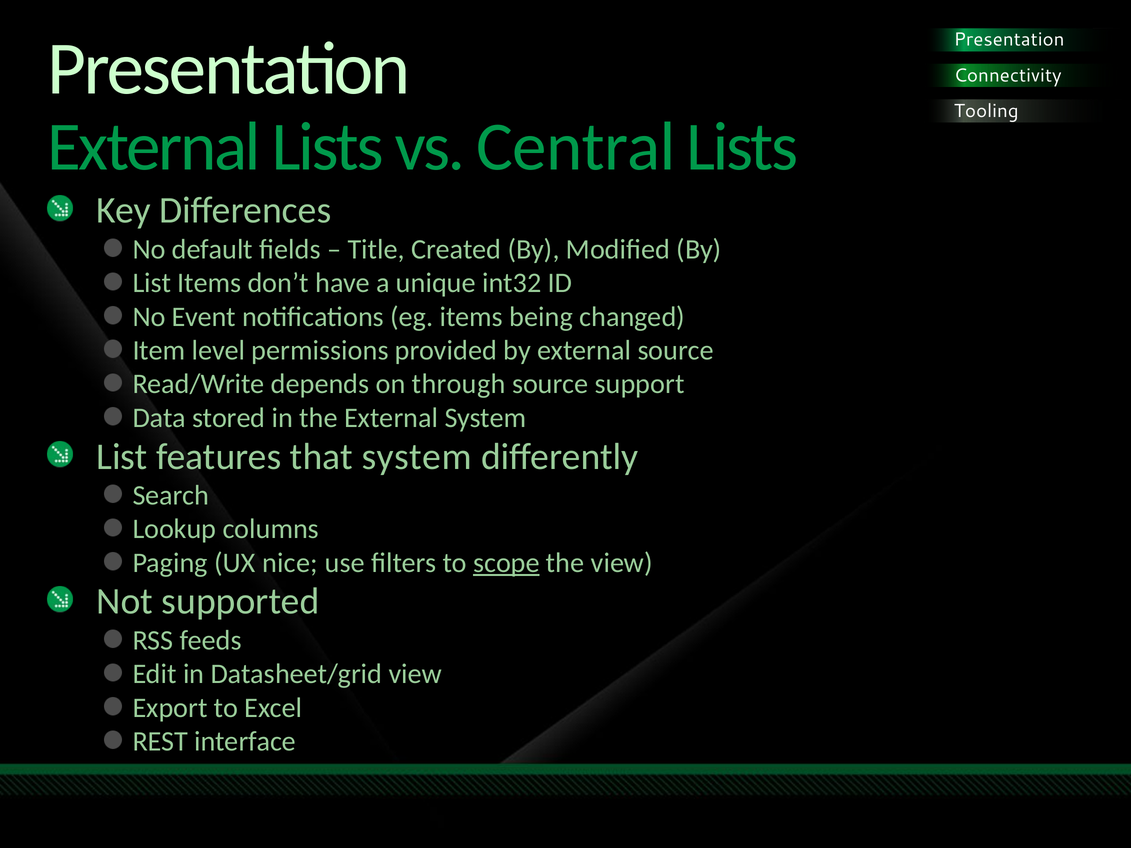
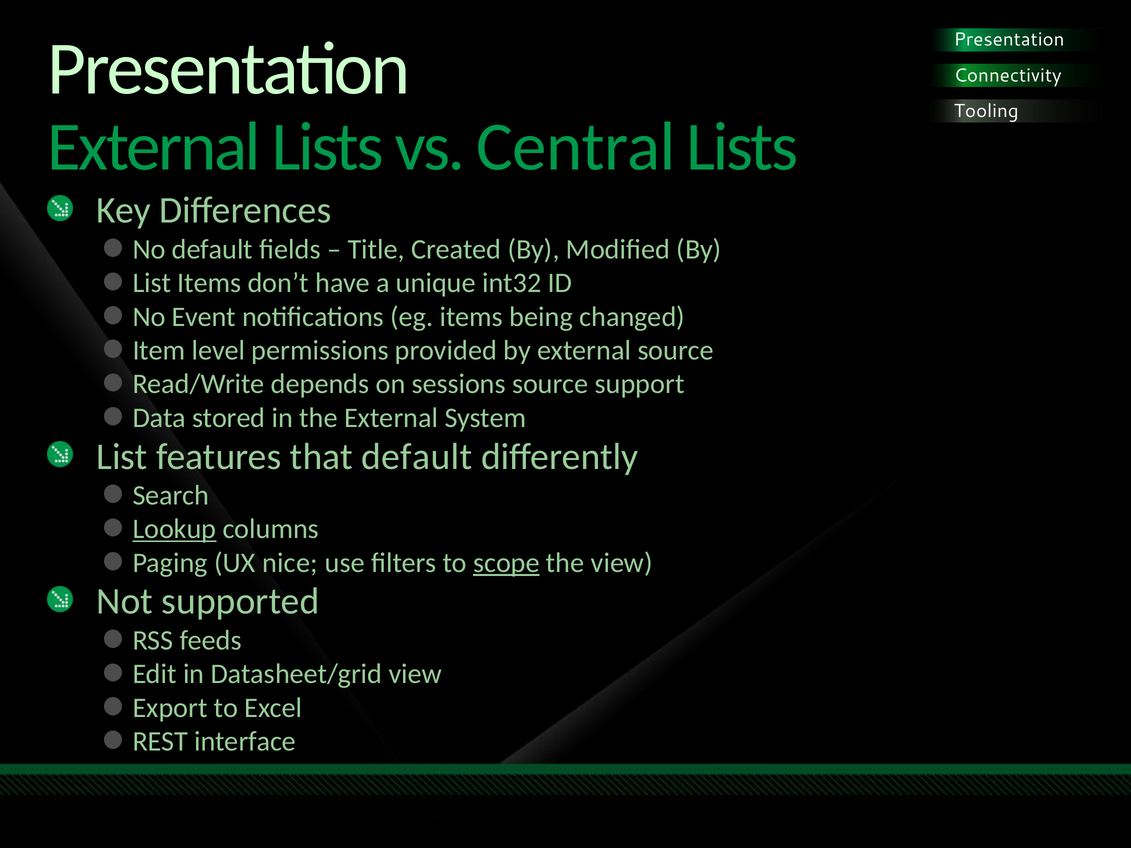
through: through -> sessions (459, 384)
that system: system -> default (417, 457)
Lookup underline: none -> present (174, 529)
